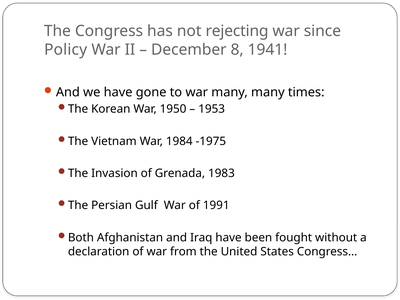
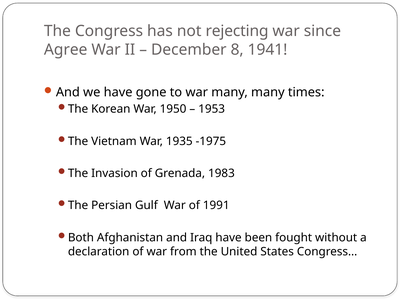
Policy: Policy -> Agree (66, 50)
1984: 1984 -> 1935 (179, 141)
